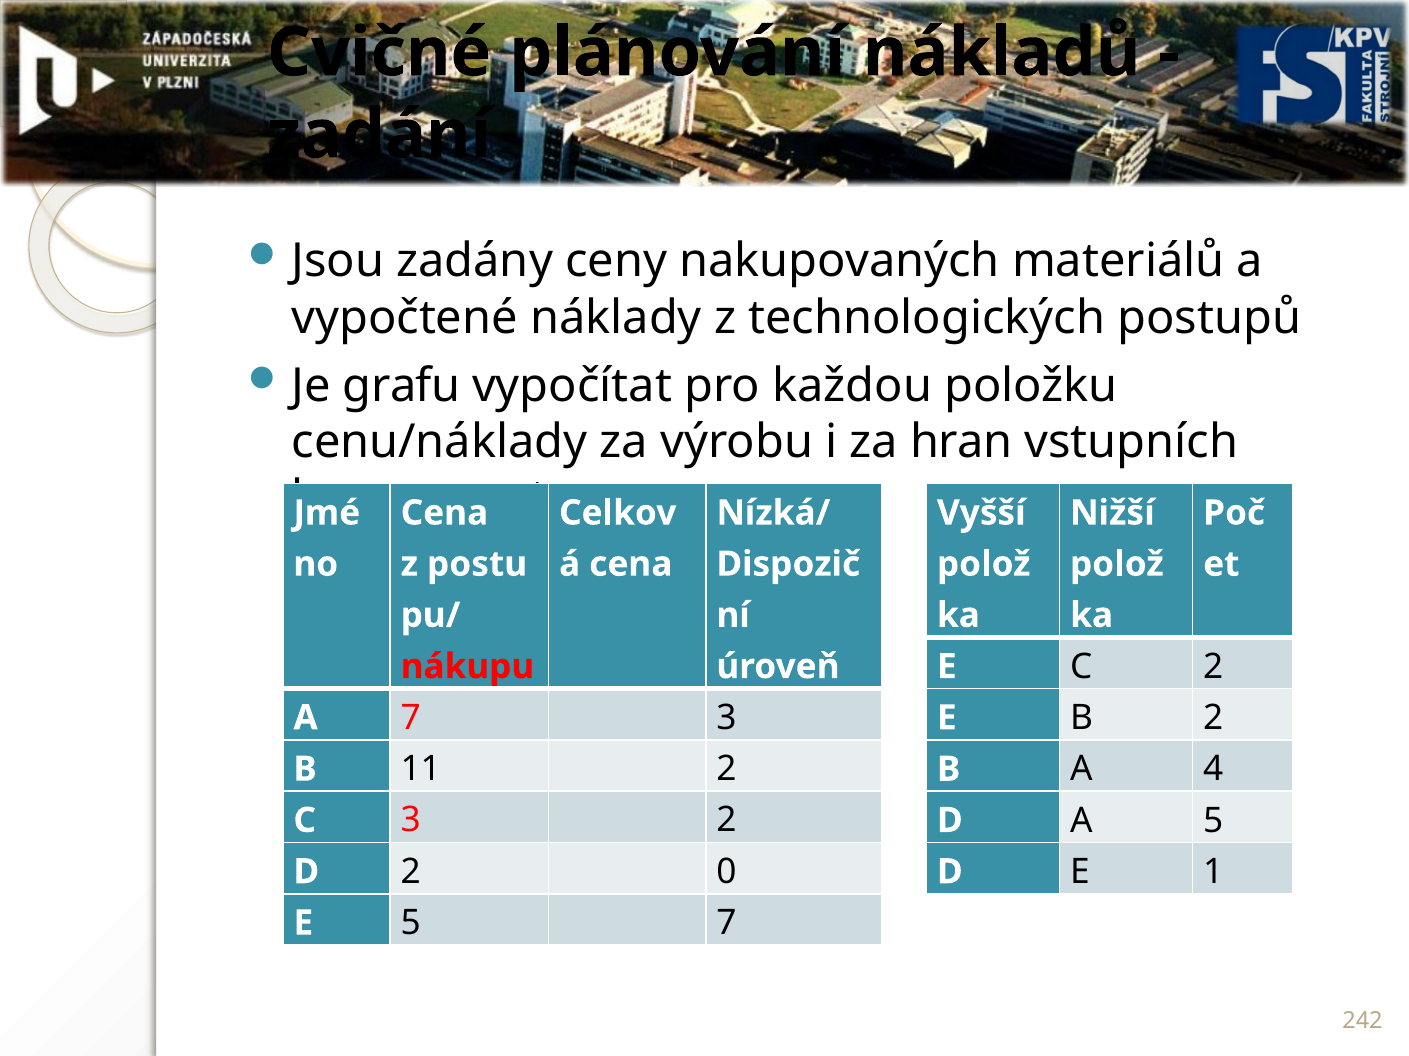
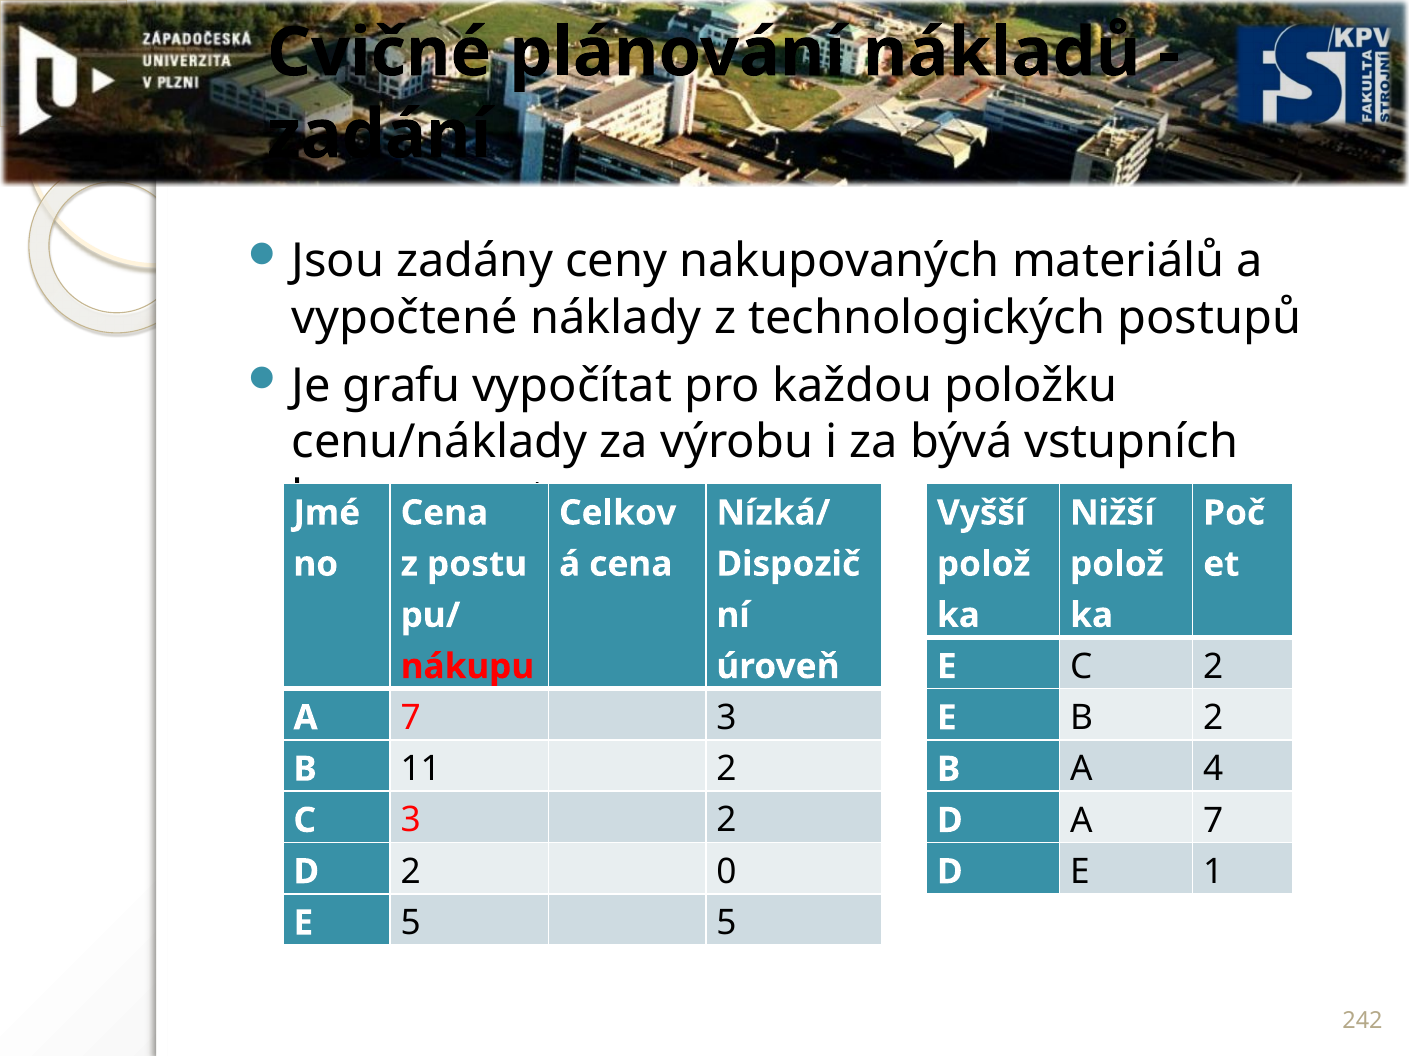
hran: hran -> bývá (961, 442)
5: 5 -> 7 (1213, 821)
5 7: 7 -> 5 (726, 924)
